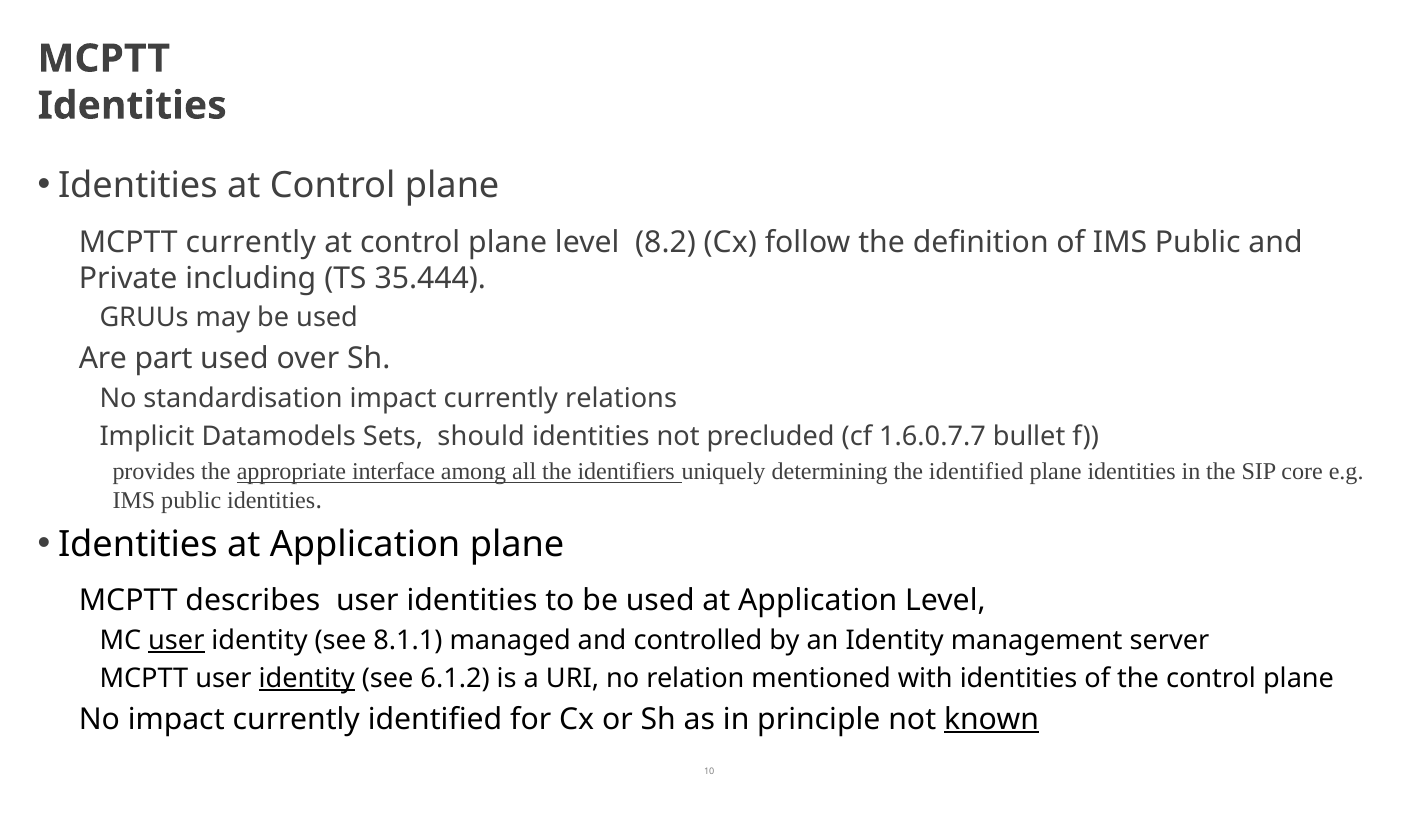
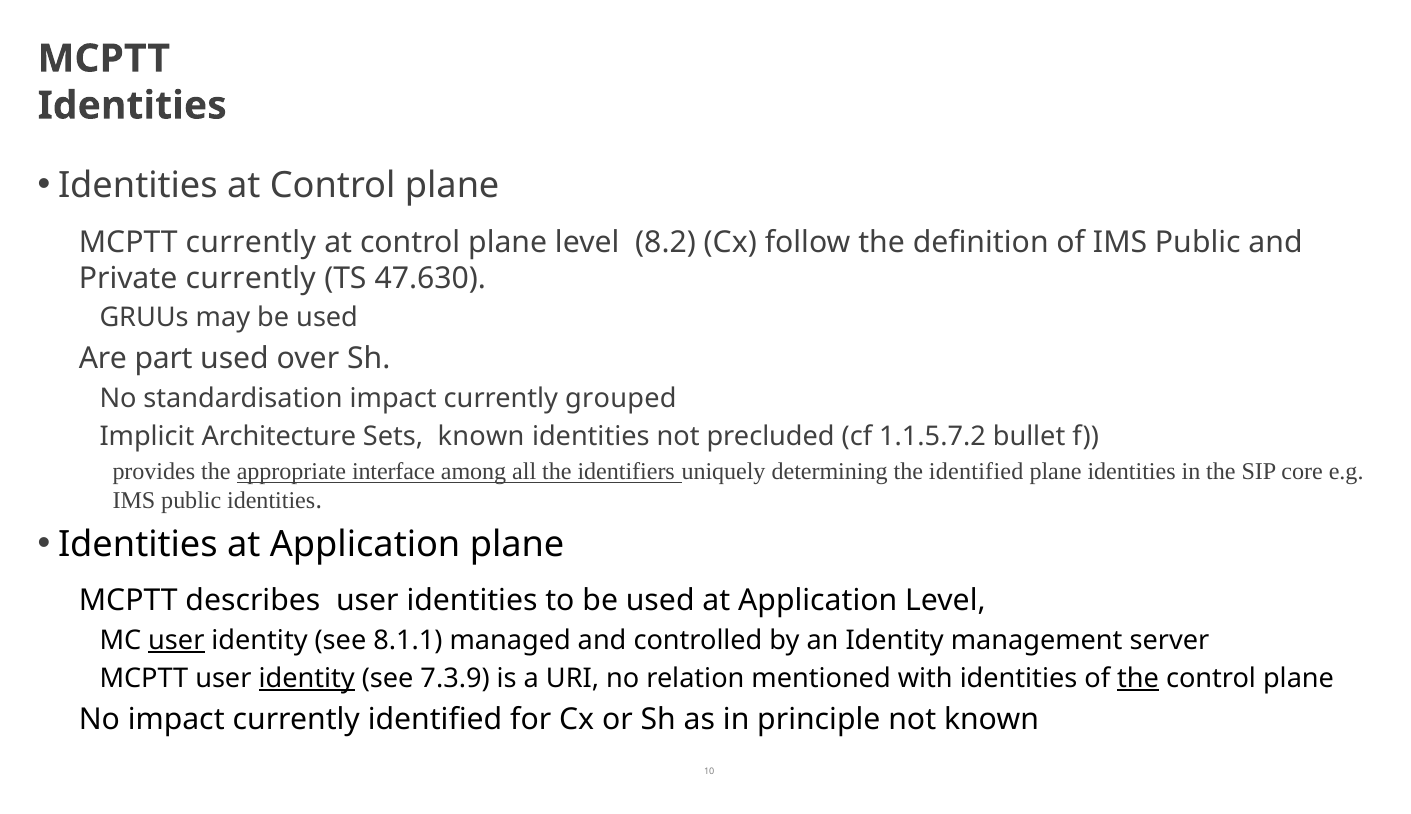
Private including: including -> currently (251, 278)
35.444: 35.444 -> 47.630 (430, 278)
relations: relations -> grouped (621, 398)
Datamodels: Datamodels -> Architecture (279, 436)
Sets should: should -> known (481, 436)
1.6.0.7.7: 1.6.0.7.7 -> 1.1.5.7.2 (933, 436)
6.1.2: 6.1.2 -> 7.3.9 (455, 679)
the underline: none -> present (1138, 679)
known underline: present -> none (992, 719)
